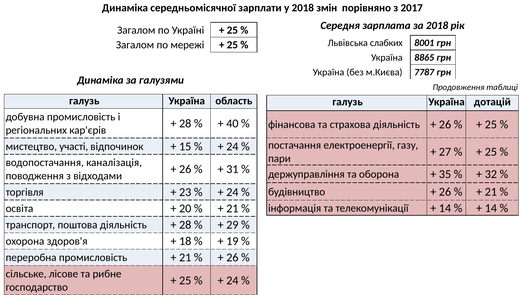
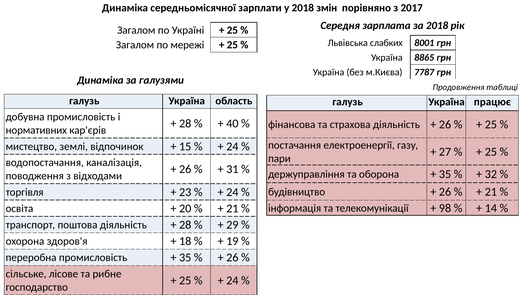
дотацій: дотацій -> працює (492, 102)
регіональних: регіональних -> нормативних (36, 130)
участі: участі -> землі (74, 147)
14: 14 -> 98 (445, 208)
21: 21 -> 35 (185, 258)
